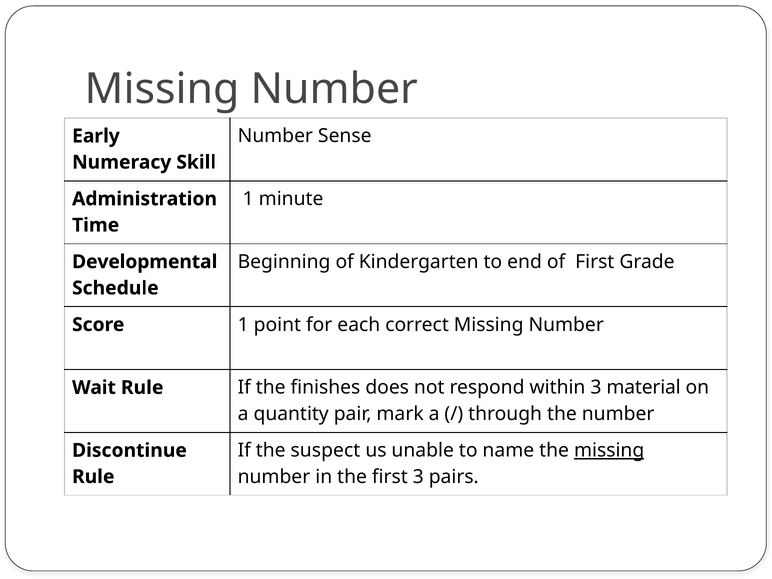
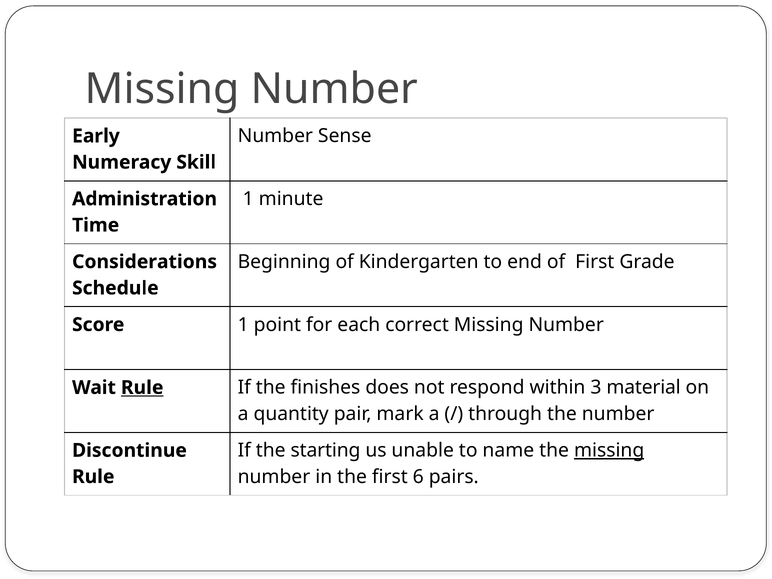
Developmental: Developmental -> Considerations (145, 262)
Rule underline: none -> present (142, 388)
suspect: suspect -> starting (326, 450)
first 3: 3 -> 6 (418, 477)
